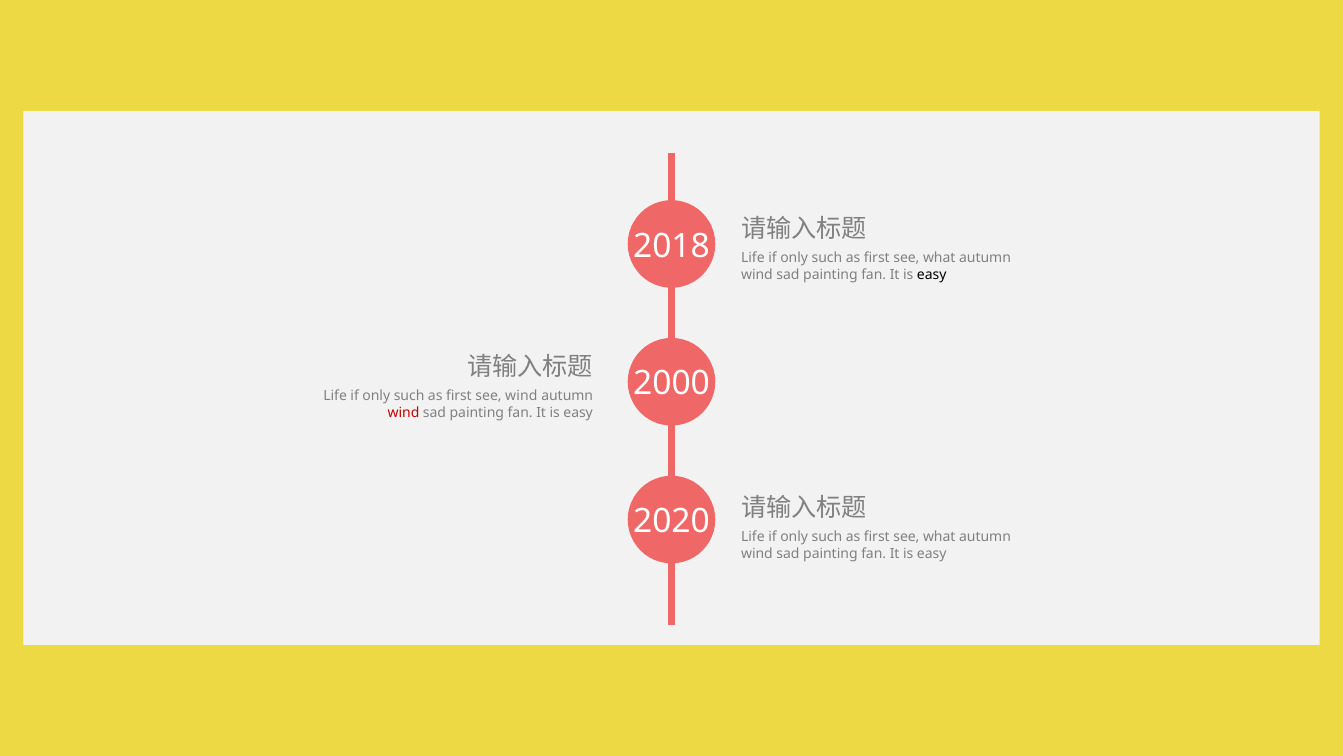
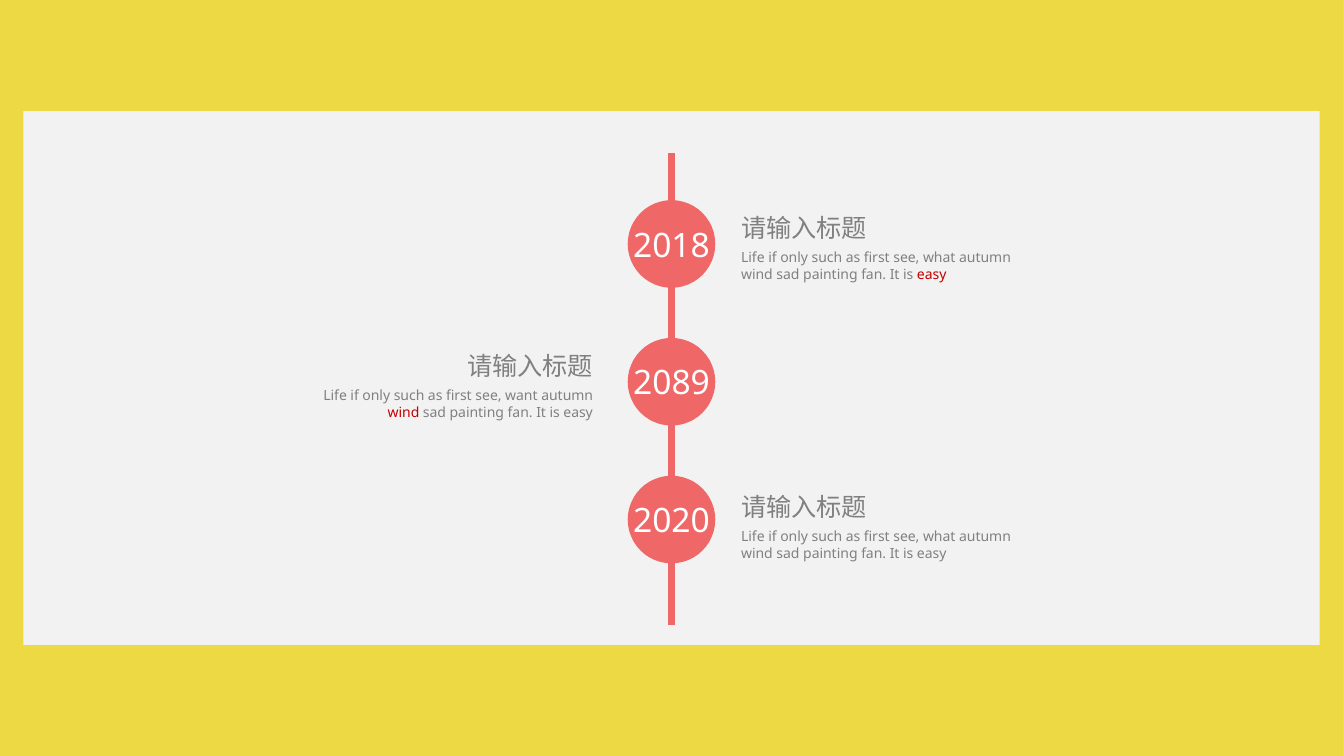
easy colour: black -> red (932, 275)
2000: 2000 -> 2089 (672, 383)
see wind: wind -> want (521, 395)
